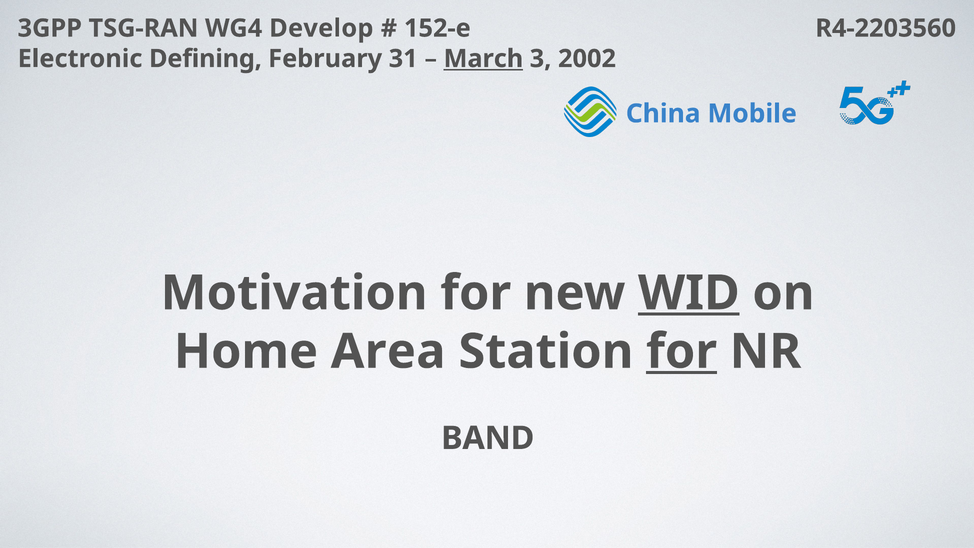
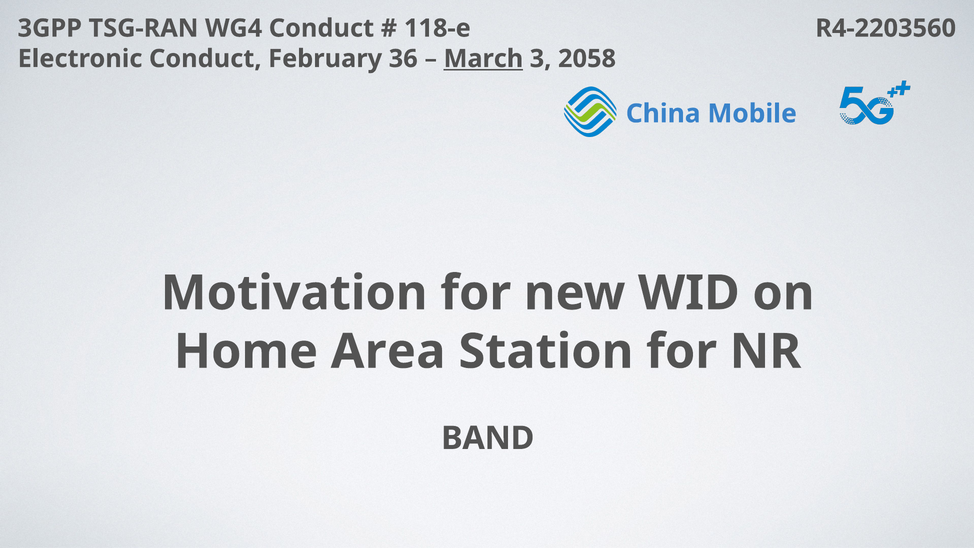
WG4 Develop: Develop -> Conduct (321, 28)
152-e: 152-e -> 118-e (437, 28)
Electronic Defining: Defining -> Conduct (205, 59)
31: 31 -> 36 (403, 59)
2002: 2002 -> 2058 (587, 59)
WID underline: present -> none (689, 293)
for underline: present -> none (682, 352)
